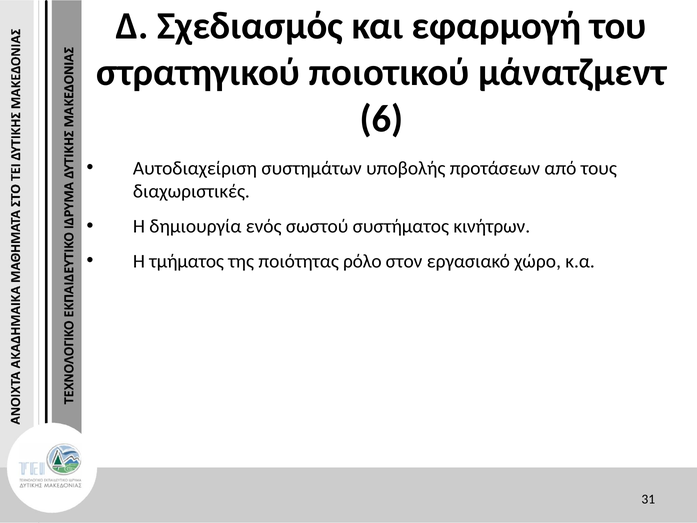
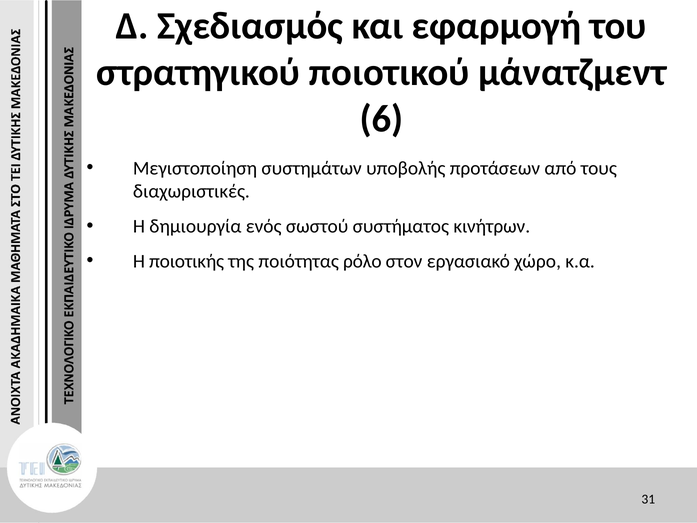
Αυτοδιαχείριση: Αυτοδιαχείριση -> Μεγιστοποίηση (195, 168)
τμήματος: τμήματος -> ποιοτικής (187, 261)
